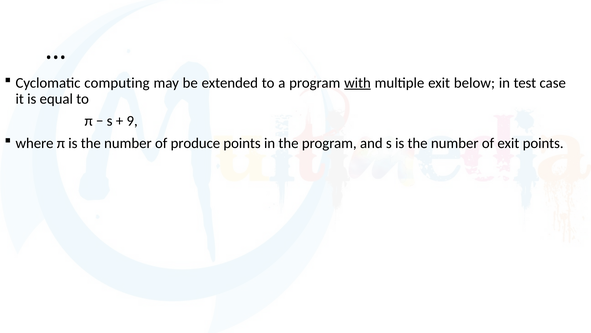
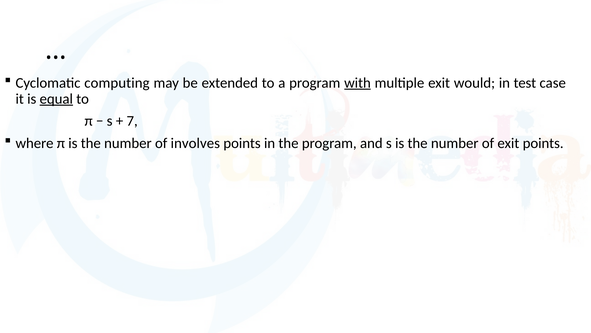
below: below -> would (474, 83)
equal underline: none -> present (56, 99)
9: 9 -> 7 (132, 121)
produce: produce -> involves (195, 143)
